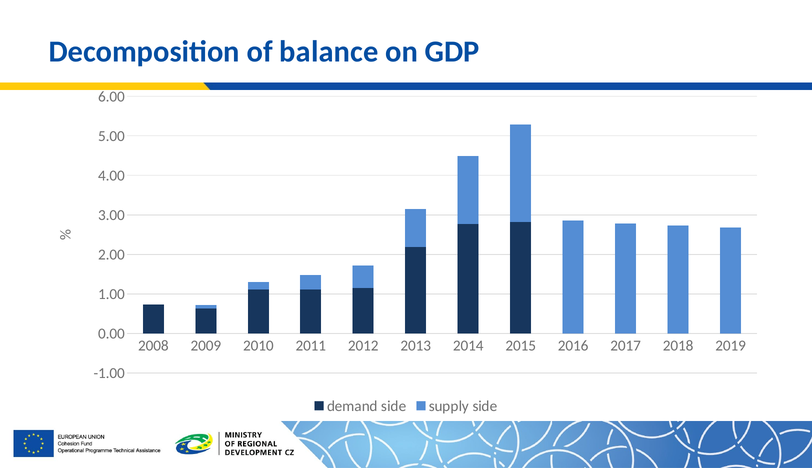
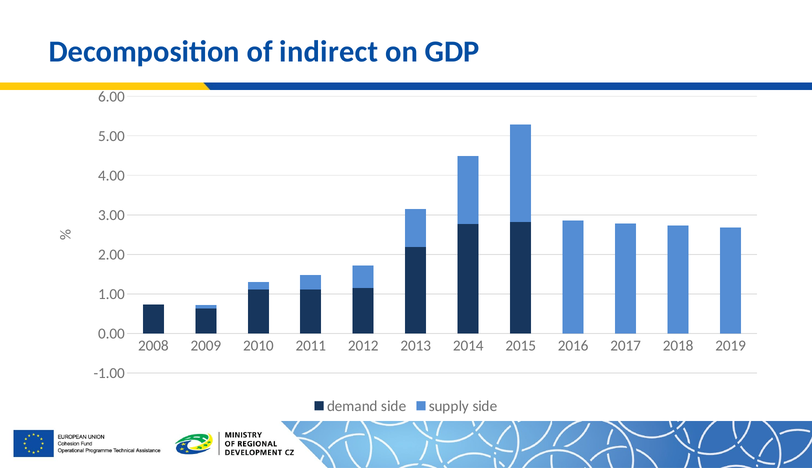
balance: balance -> indirect (329, 52)
